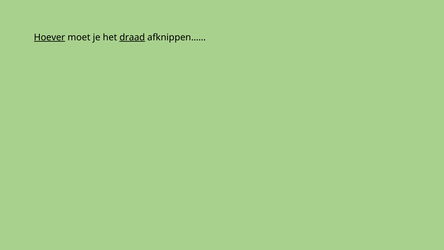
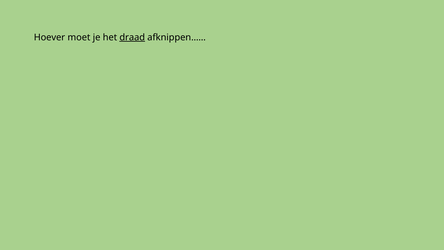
Hoever underline: present -> none (49, 37)
